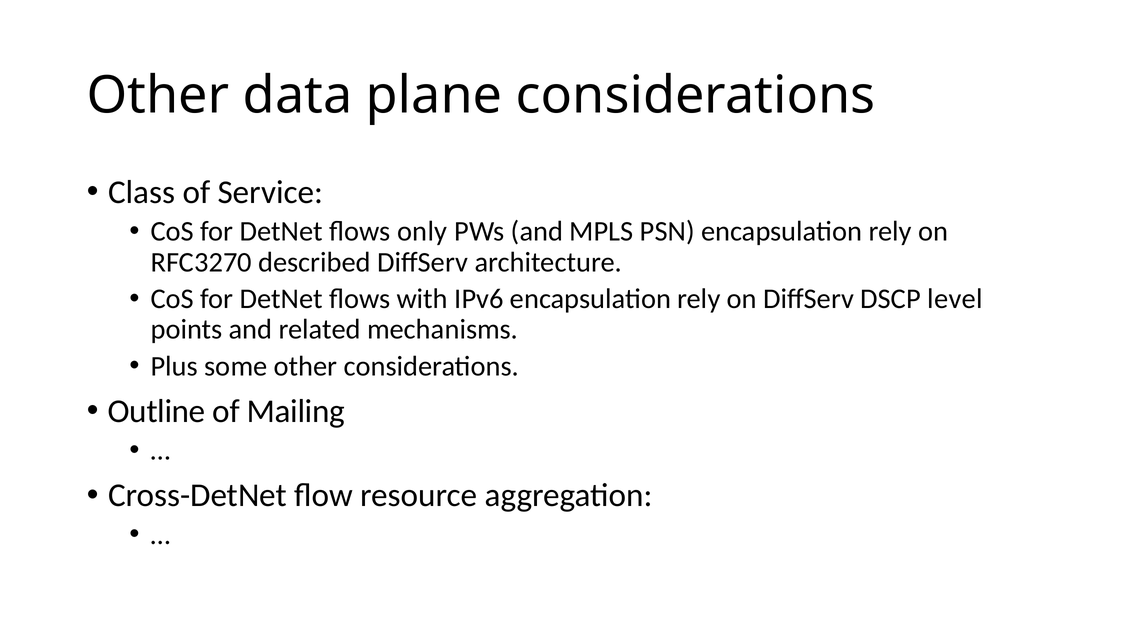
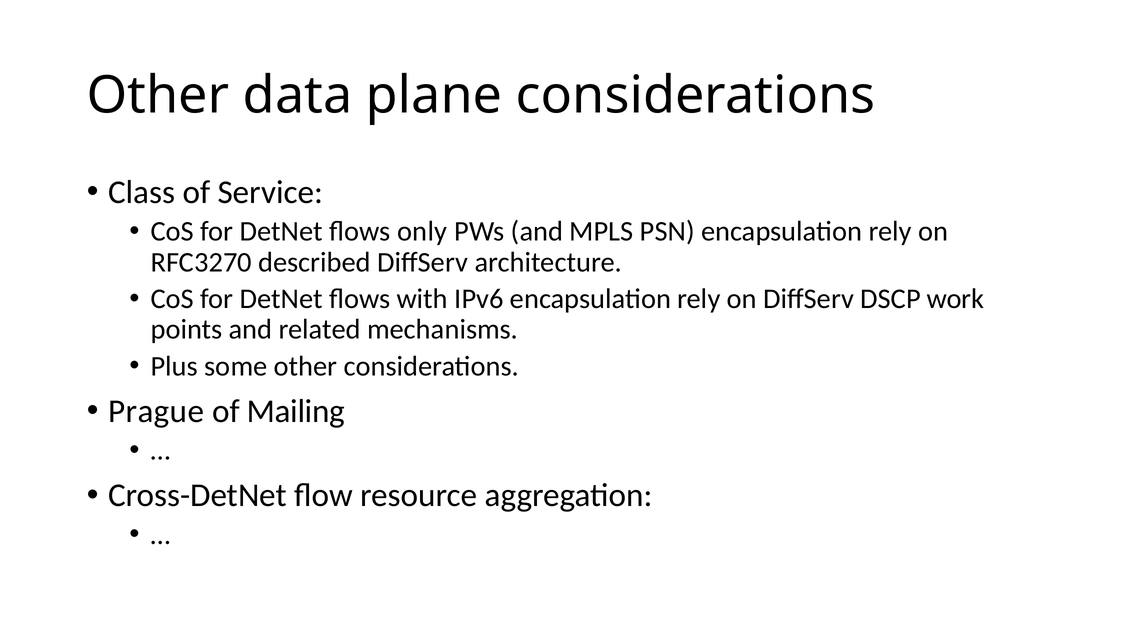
level: level -> work (955, 299)
Outline: Outline -> Prague (156, 411)
